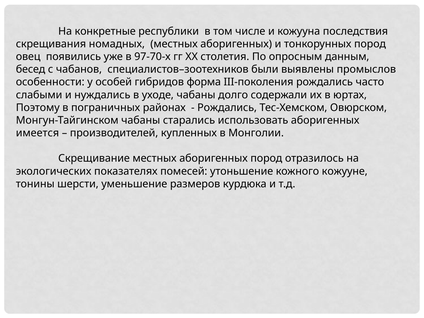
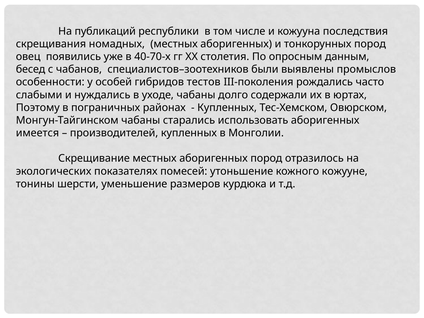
конкретные: конкретные -> публикаций (105, 31)
97-70-х: 97-70-х -> 40-70-х (152, 57)
форма: форма -> тестов (204, 82)
Рождались: Рождались -> Купленных (227, 108)
